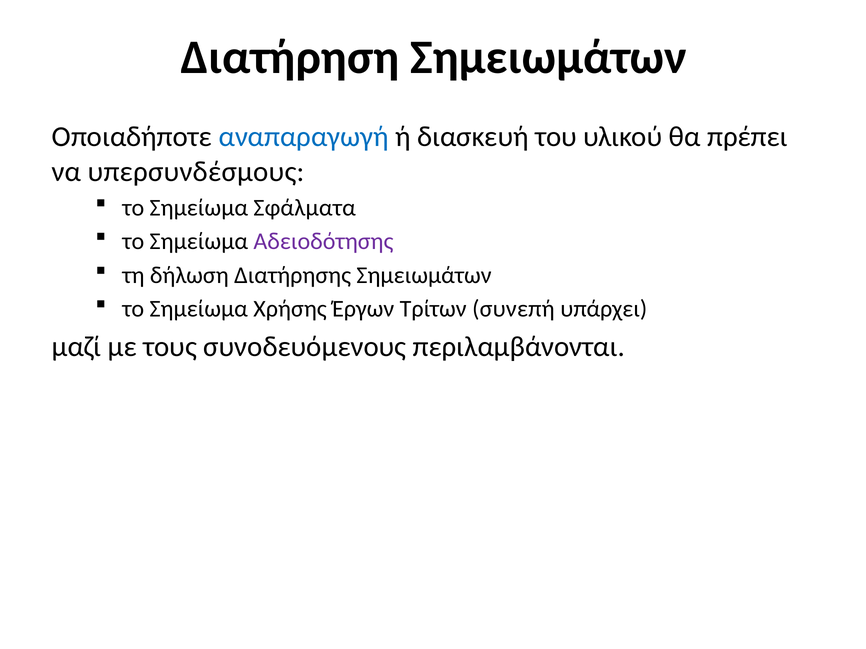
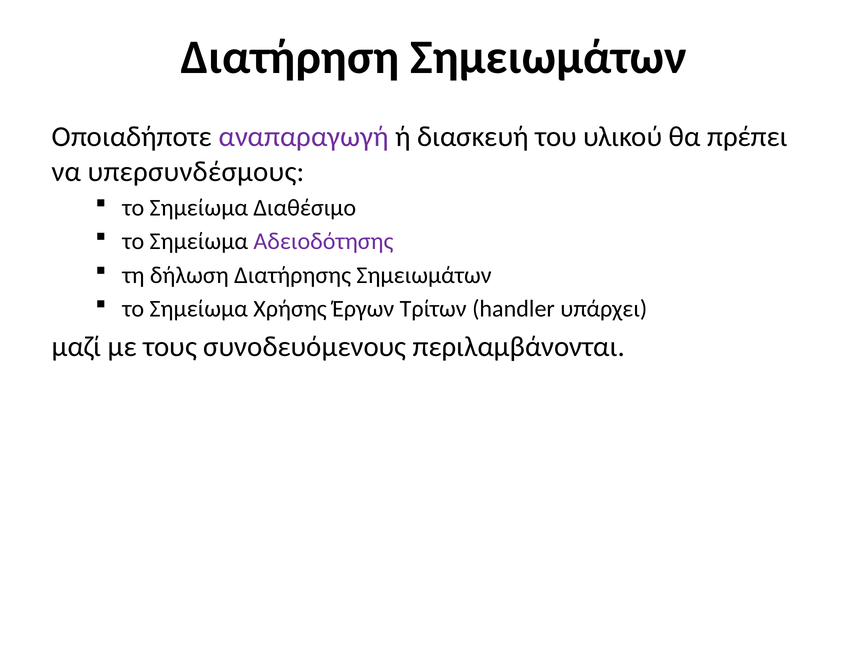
αναπαραγωγή colour: blue -> purple (304, 137)
Σφάλματα: Σφάλματα -> Διαθέσιμο (305, 208)
συνεπή: συνεπή -> handler (514, 309)
